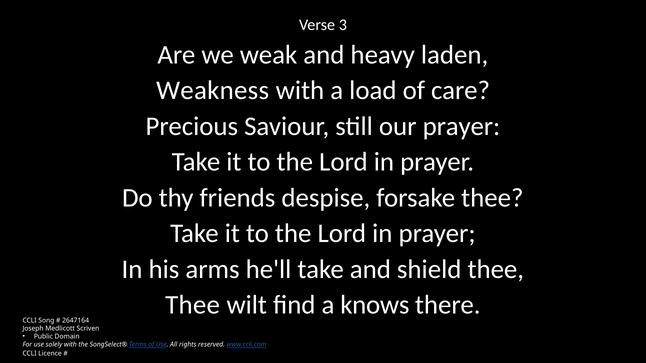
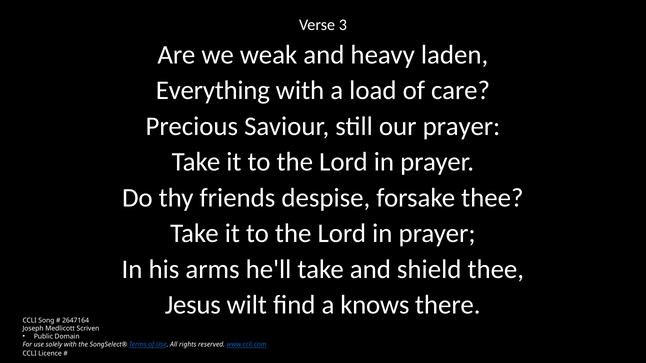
Weakness: Weakness -> Everything (213, 91)
Thee: Thee -> Jesus (193, 305)
